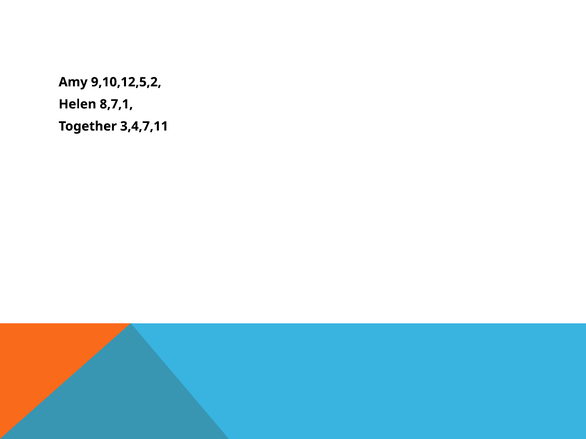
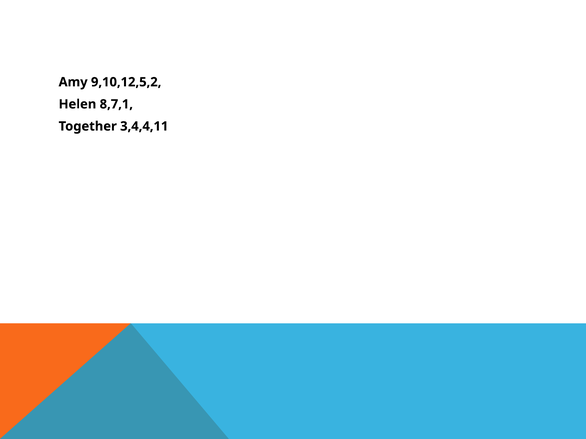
3,4,7,11: 3,4,7,11 -> 3,4,4,11 (144, 126)
